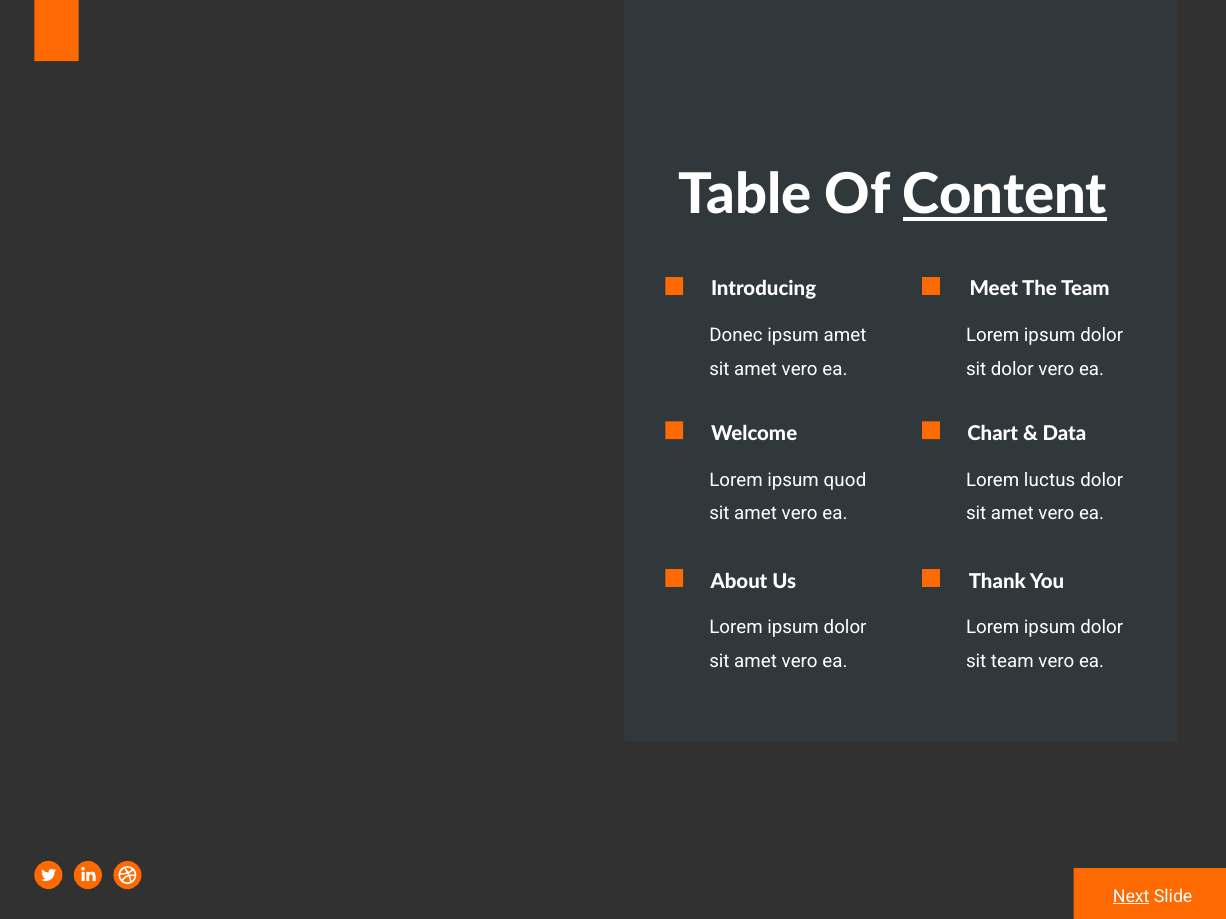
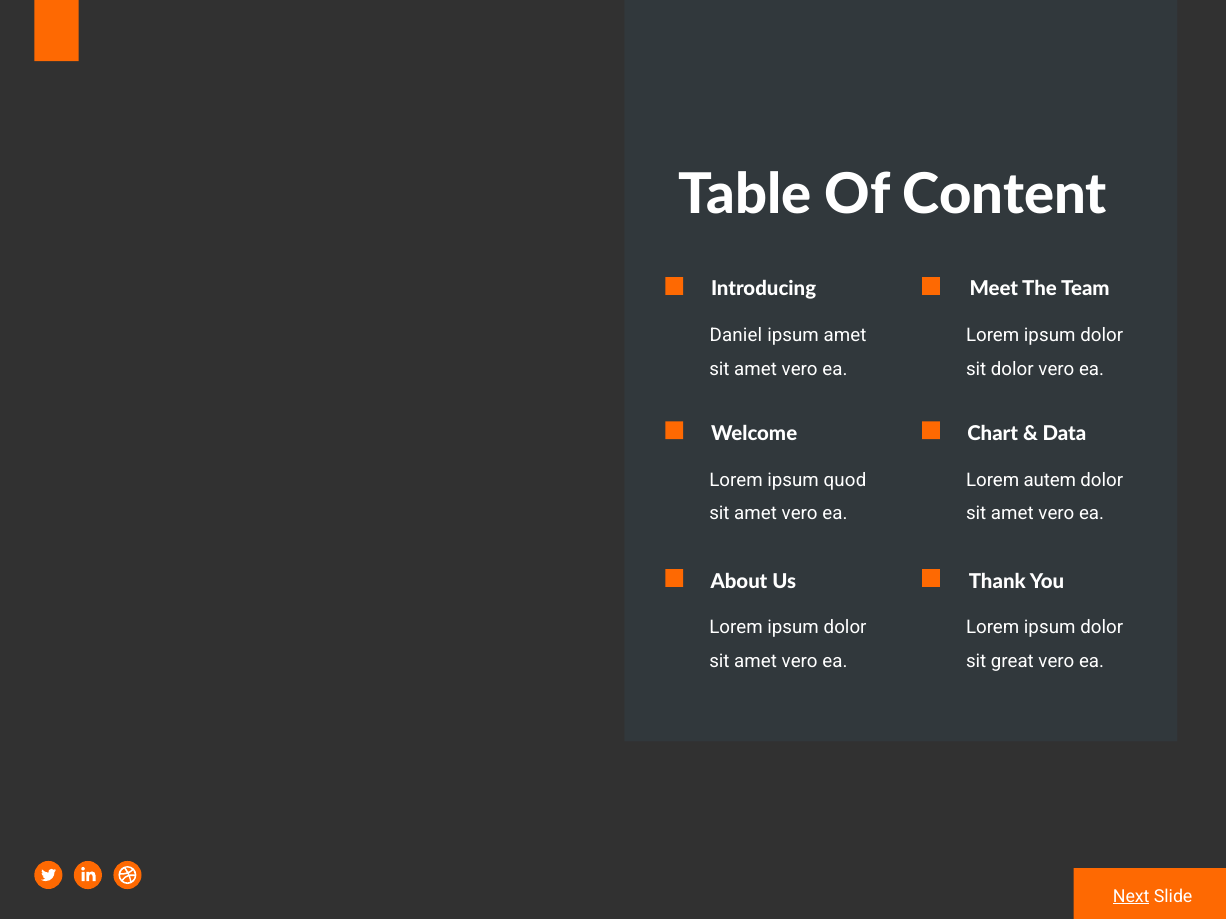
Content underline: present -> none (1005, 195)
Donec: Donec -> Daniel (736, 336)
luctus: luctus -> autem (1050, 480)
sit team: team -> great (1012, 662)
